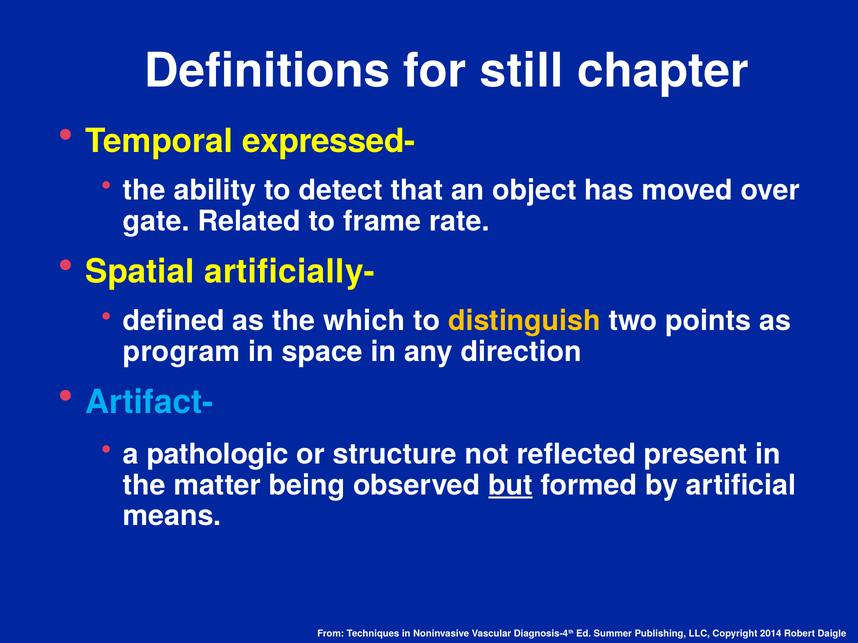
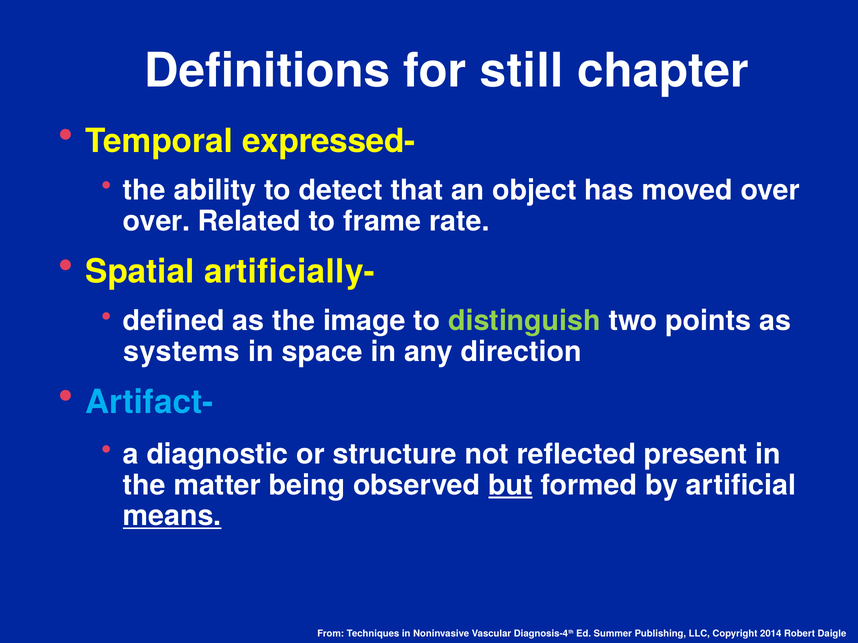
gate: gate -> over (156, 221)
which: which -> image (364, 321)
distinguish colour: yellow -> light green (524, 321)
program: program -> systems (182, 352)
pathologic: pathologic -> diagnostic (218, 455)
means underline: none -> present (172, 516)
